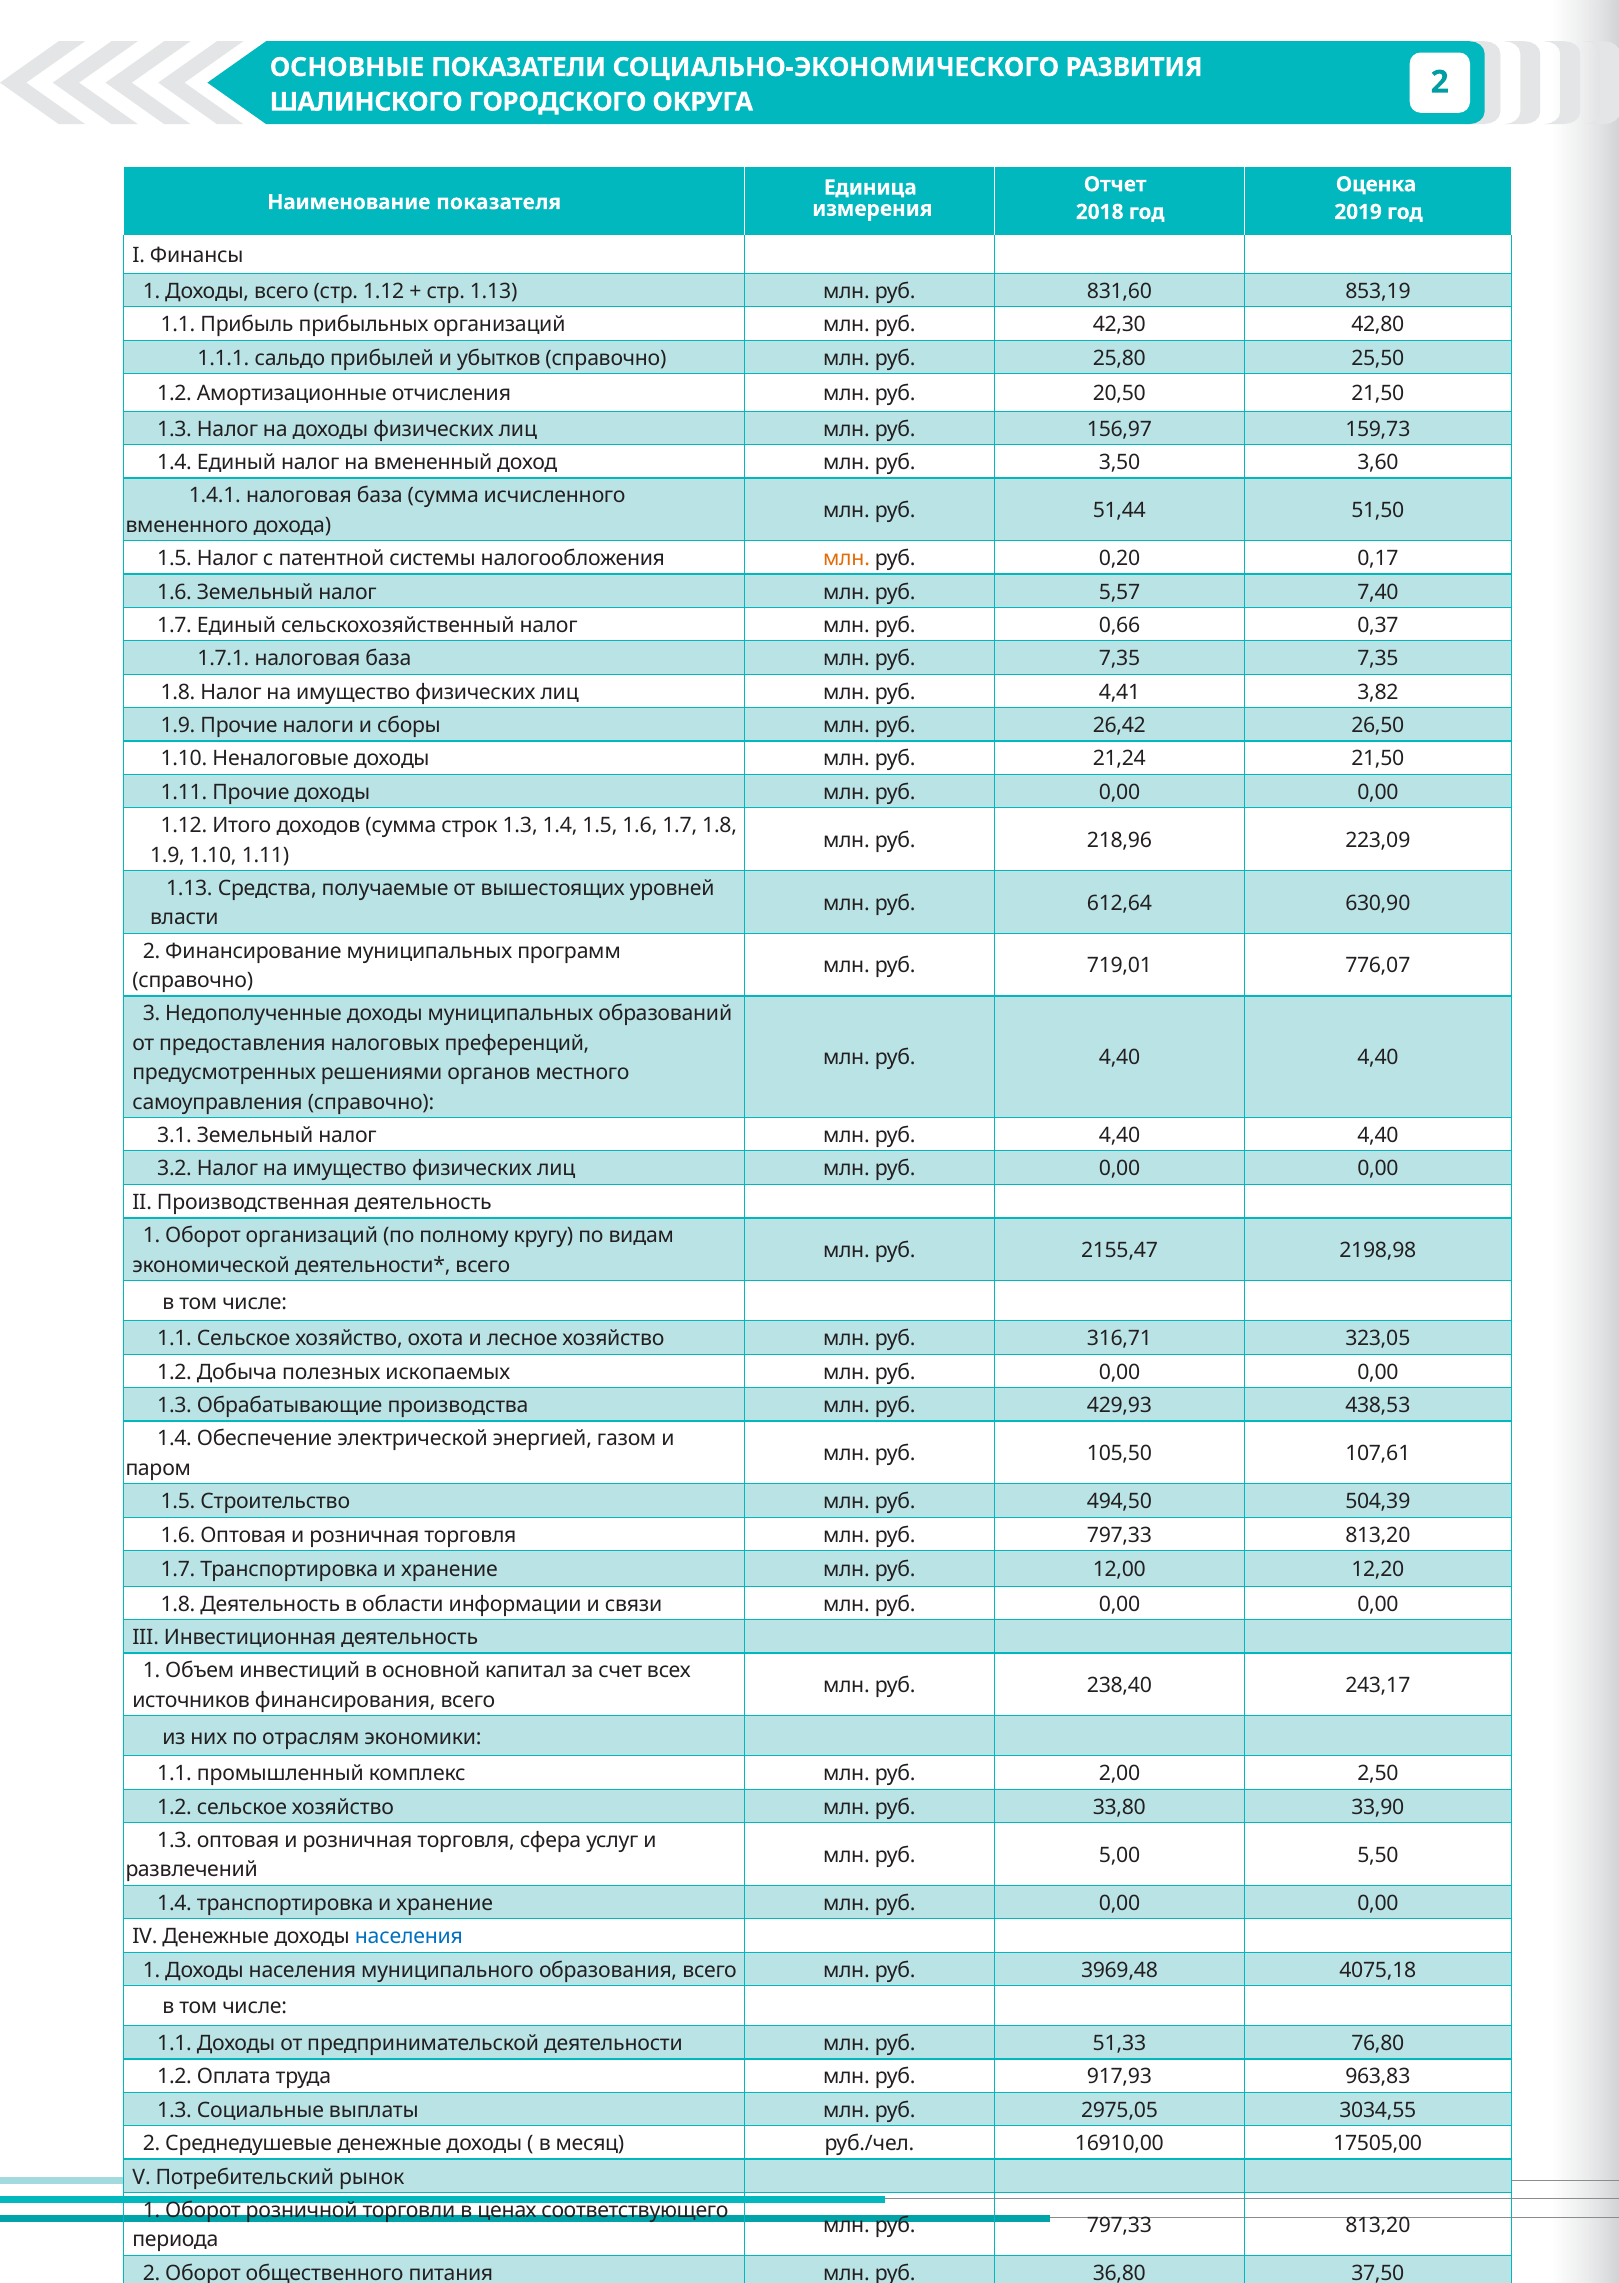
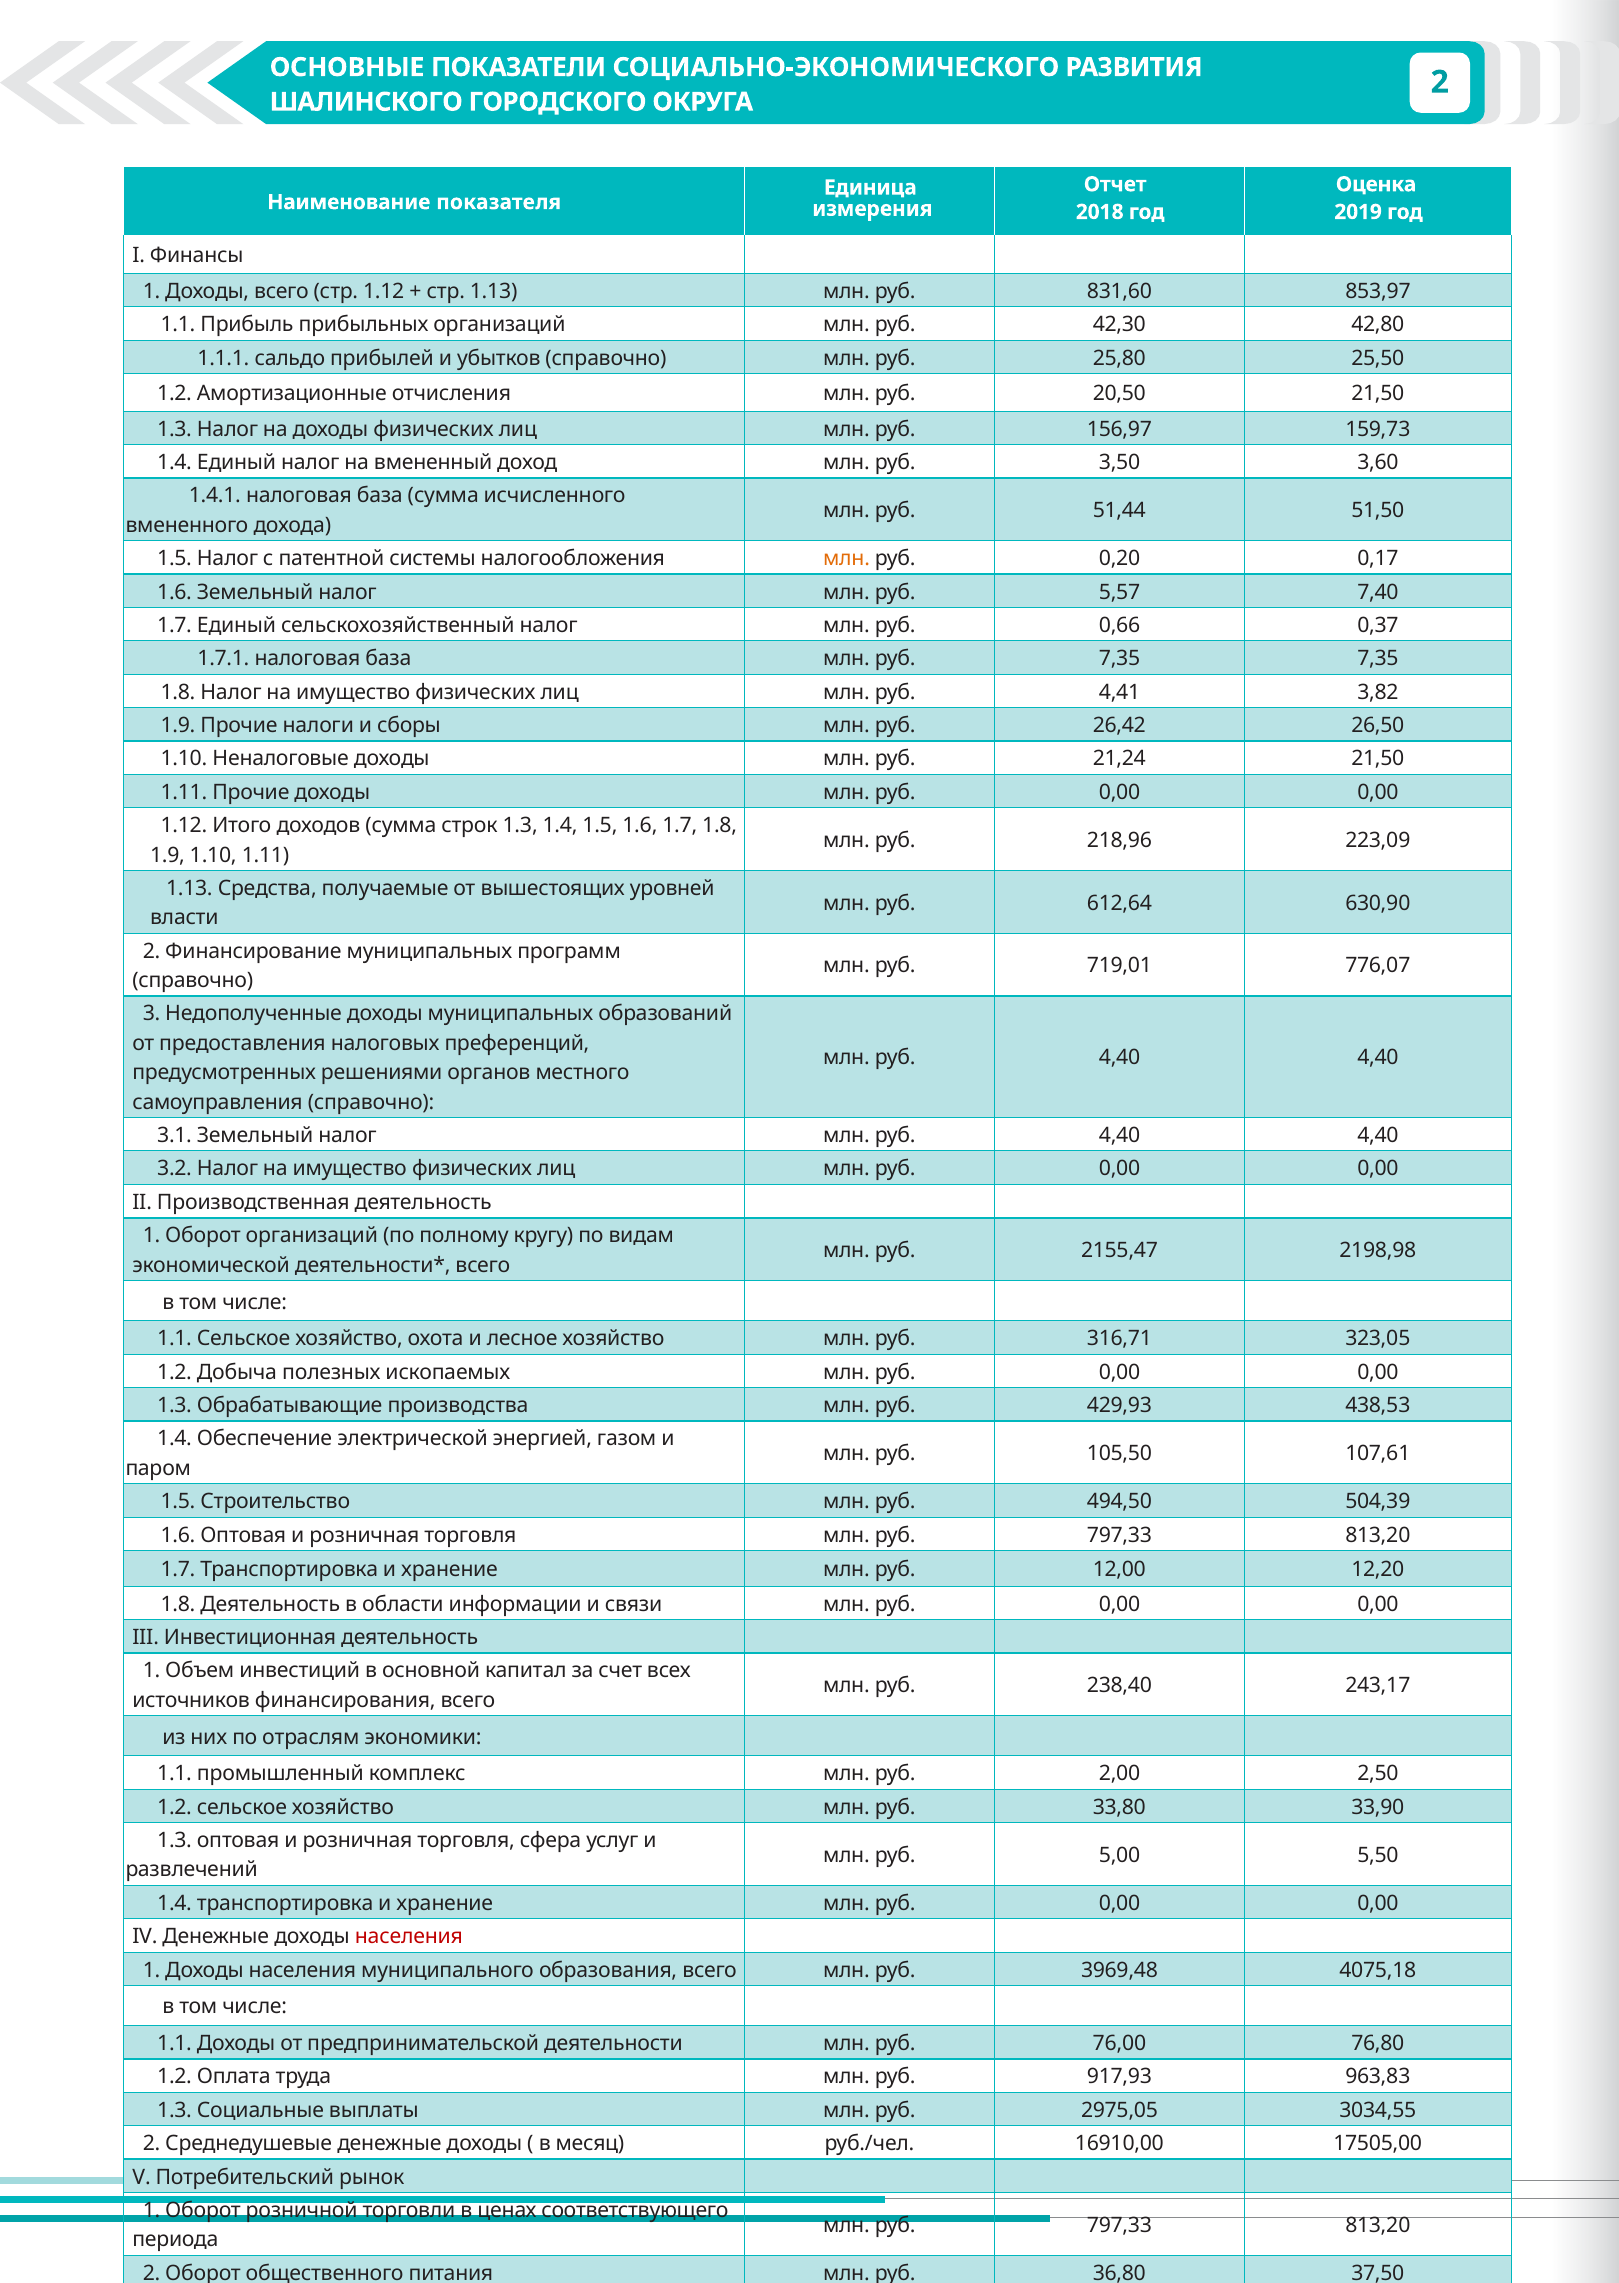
853,19: 853,19 -> 853,97 (1378, 291)
населения colour: blue -> red (409, 1937)
51,33: 51,33 -> 76,00 (1119, 2044)
